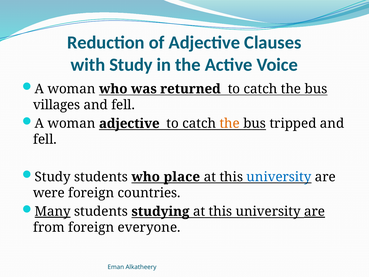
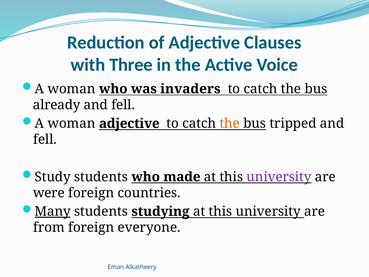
with Study: Study -> Three (131, 65)
returned: returned -> invaders (190, 89)
villages: villages -> already (57, 105)
place: place -> made (182, 177)
university colour: blue -> purple (279, 177)
are underline: present -> none (315, 211)
